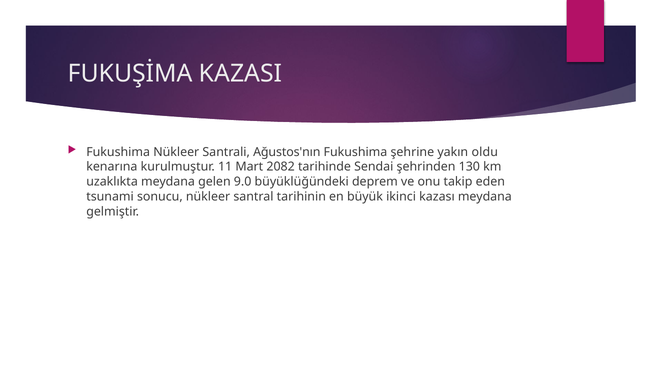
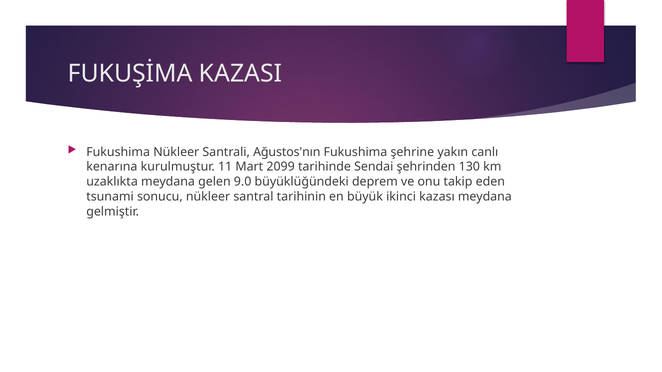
oldu: oldu -> canlı (485, 152)
2082: 2082 -> 2099 (281, 167)
